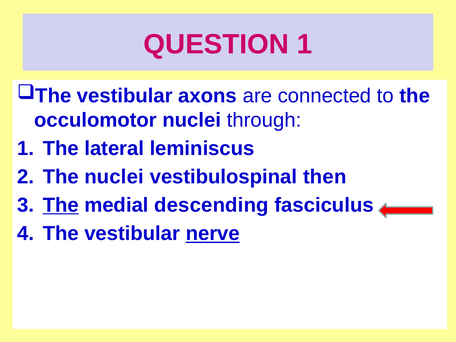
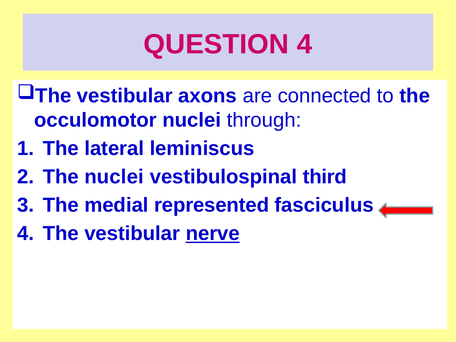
QUESTION 1: 1 -> 4 (304, 44)
then: then -> third (325, 177)
The underline: present -> none (61, 205)
descending: descending -> represented (212, 205)
